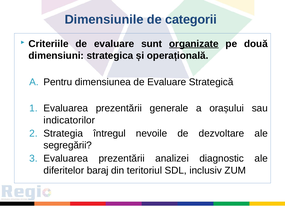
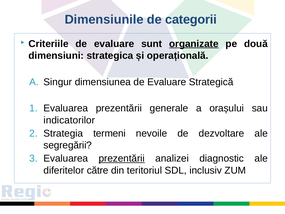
Pentru: Pentru -> Singur (58, 82)
întregul: întregul -> termeni (110, 133)
prezentării underline: none -> present (122, 158)
baraj: baraj -> către (98, 170)
